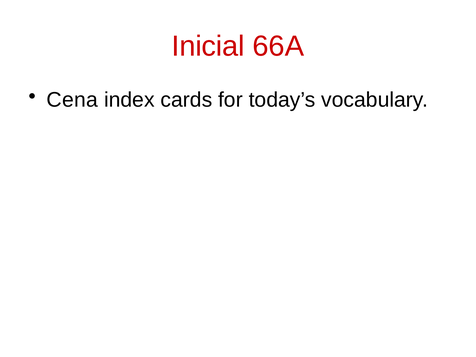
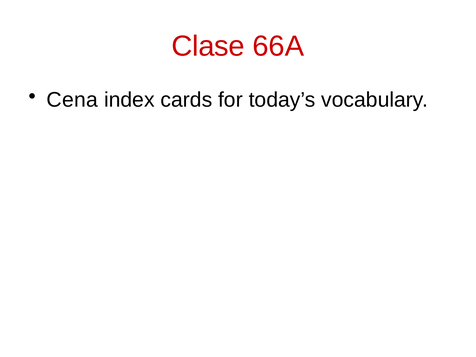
Inicial: Inicial -> Clase (208, 46)
